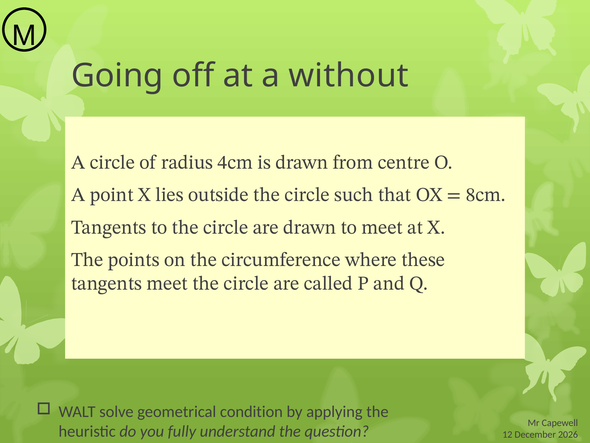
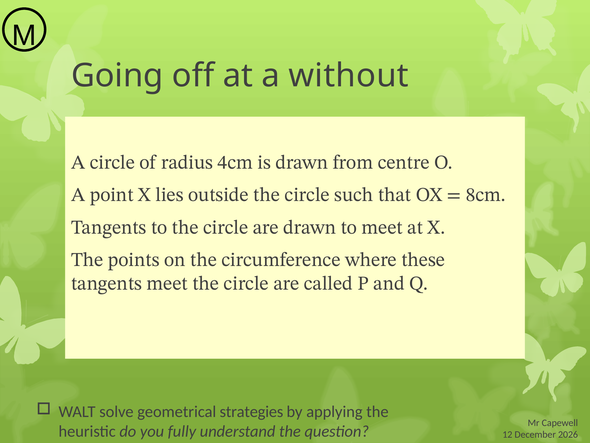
condition: condition -> strategies (251, 411)
